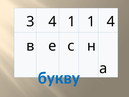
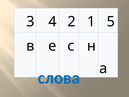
4 1: 1 -> 2 (72, 22)
1 4: 4 -> 5 (111, 22)
букву: букву -> слова (59, 78)
